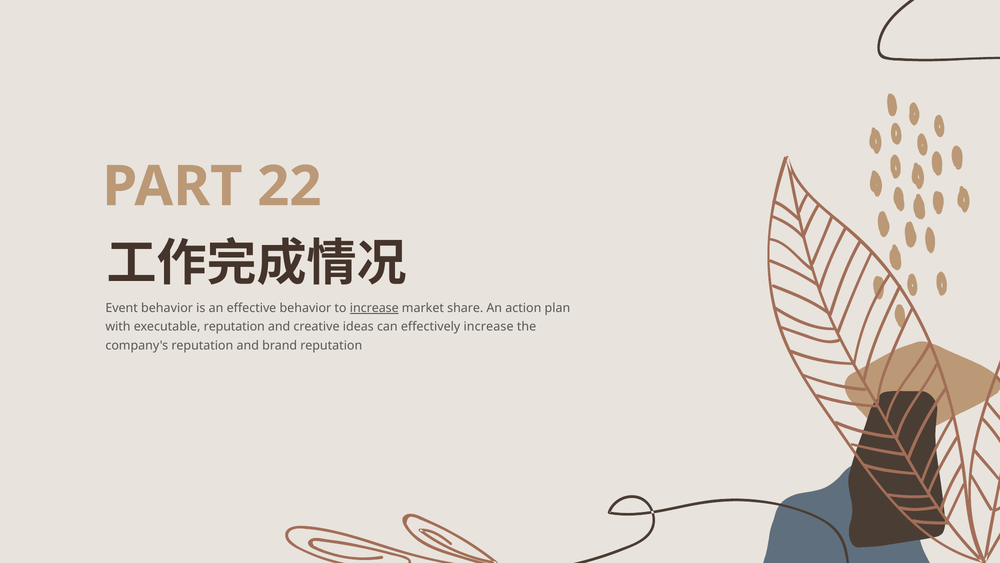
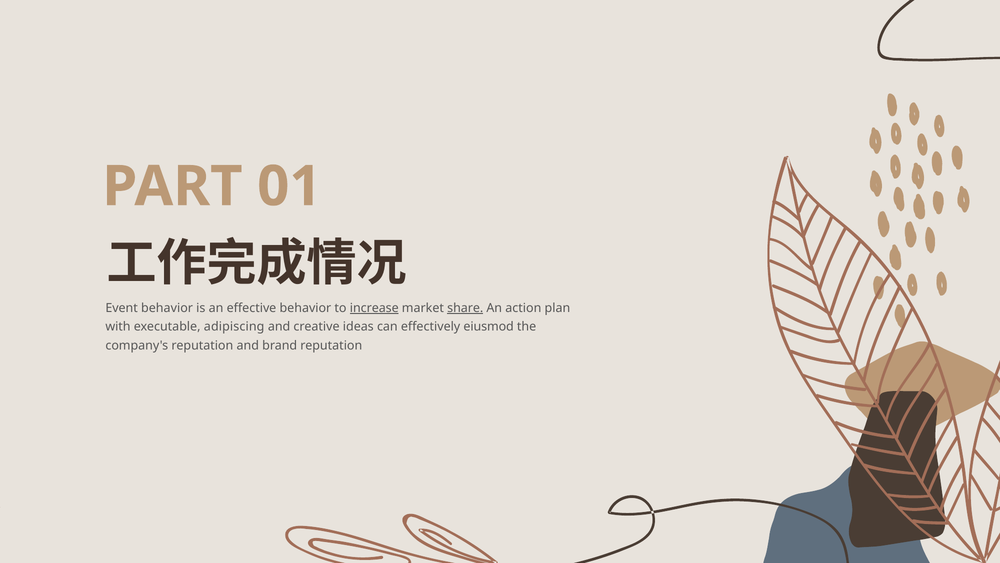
22: 22 -> 01 (289, 186)
share underline: none -> present (465, 308)
executable reputation: reputation -> adipiscing (234, 326)
effectively increase: increase -> eiusmod (489, 326)
